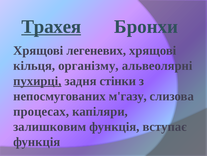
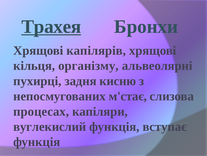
легеневих: легеневих -> капілярів (96, 50)
пухирці underline: present -> none (37, 81)
стінки: стінки -> кисню (118, 81)
м'газу: м'газу -> м'стає (128, 96)
залишковим: залишковим -> вуглекислий (50, 126)
